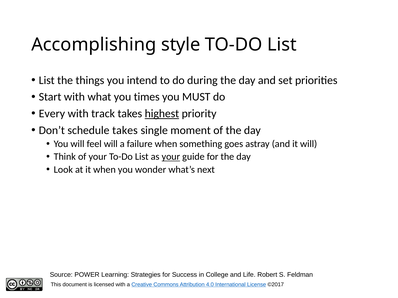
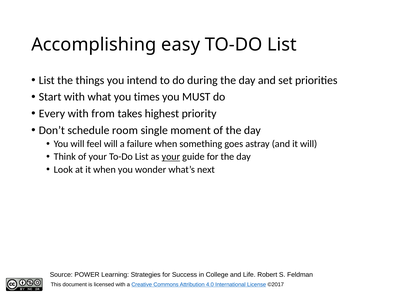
style: style -> easy (181, 45)
track: track -> from (103, 114)
highest underline: present -> none (162, 114)
schedule takes: takes -> room (125, 130)
